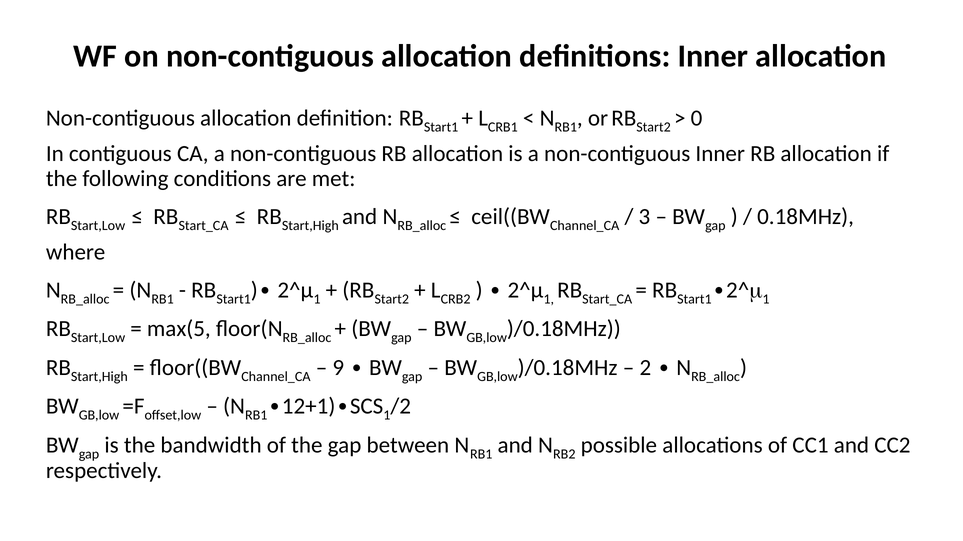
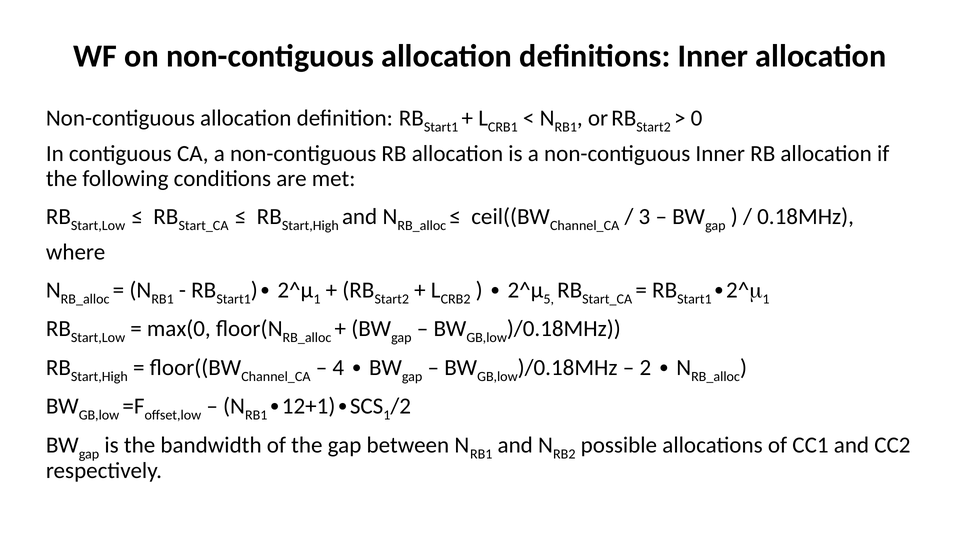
1: 1 -> 5 (549, 299)
max(5: max(5 -> max(0 (179, 329)
9: 9 -> 4 (338, 368)
